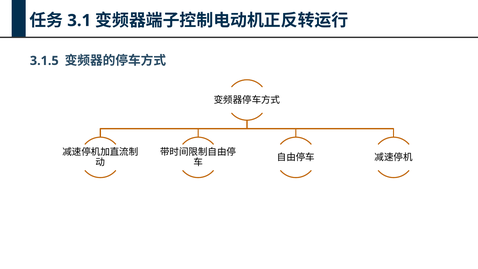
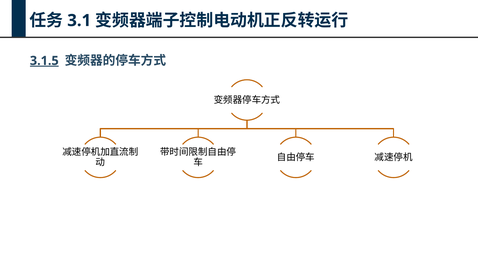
3.1.5 underline: none -> present (44, 61)
